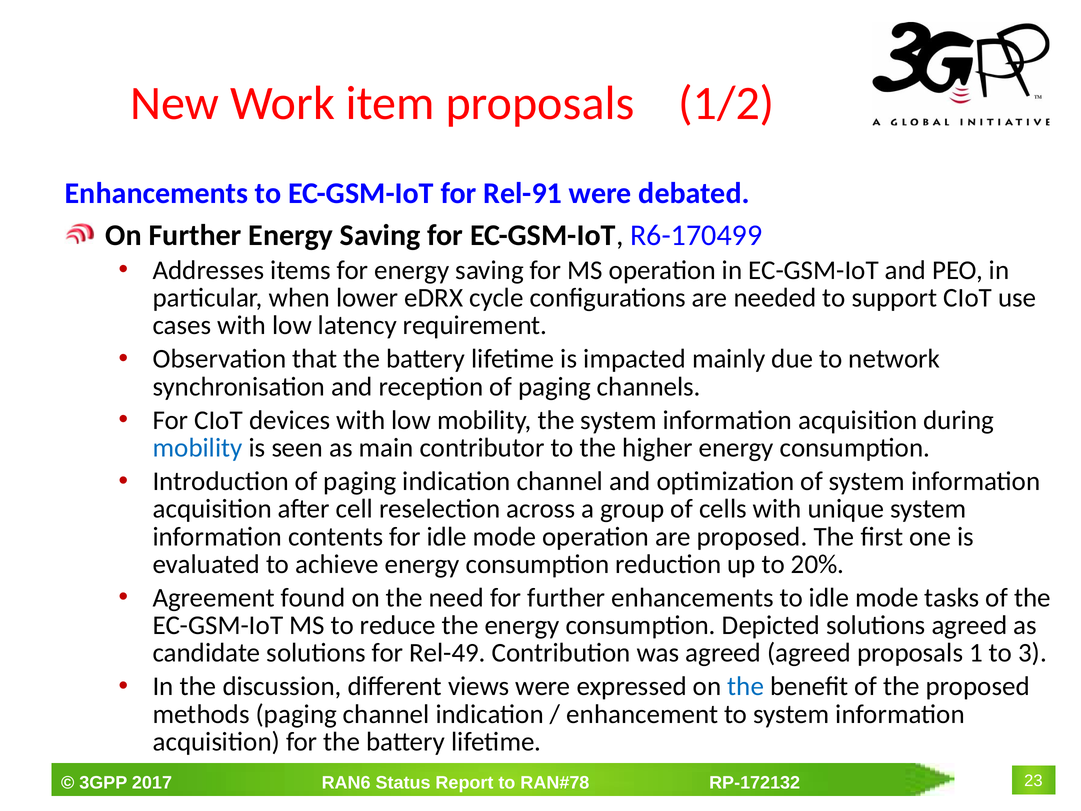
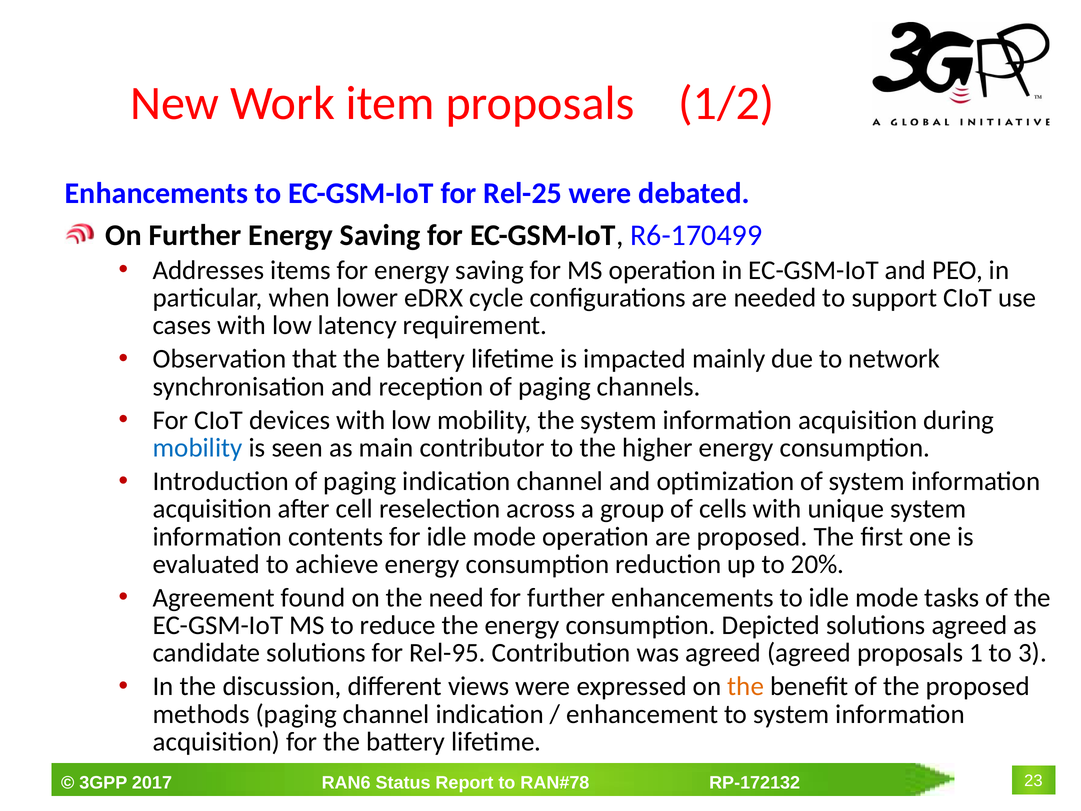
Rel-91: Rel-91 -> Rel-25 (523, 193)
Rel-49: Rel-49 -> Rel-95 (447, 653)
the colour: blue -> orange (746, 686)
